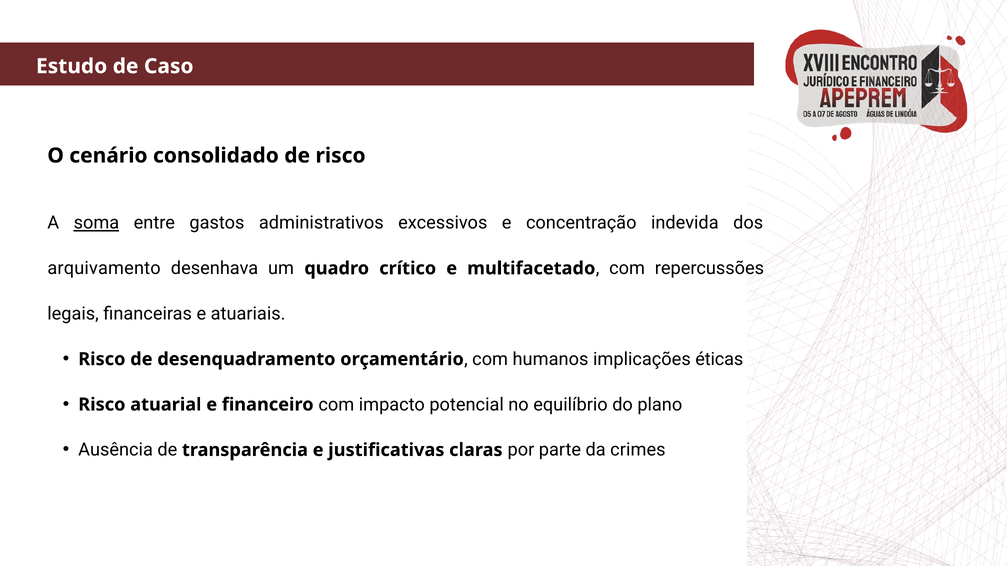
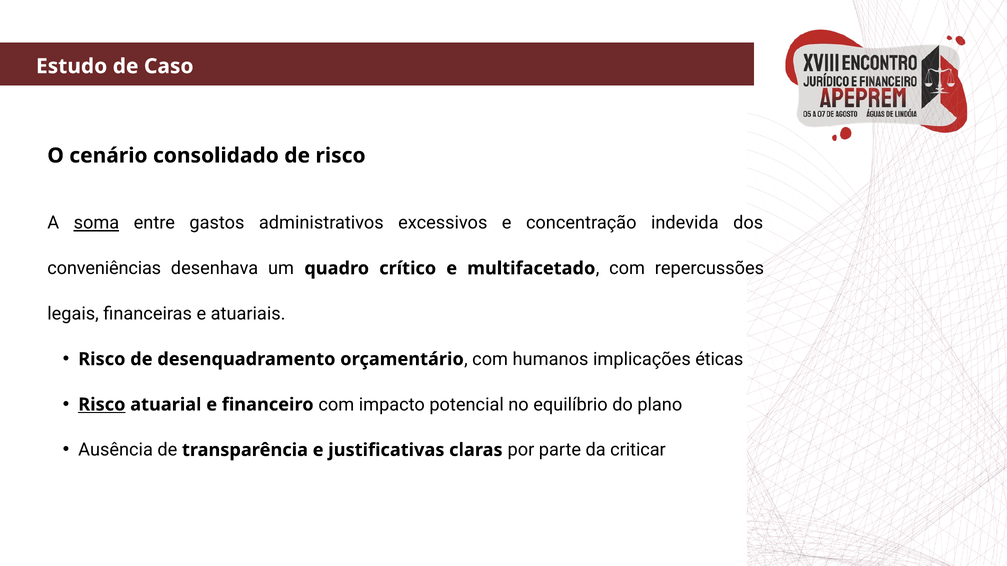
arquivamento: arquivamento -> conveniências (104, 269)
Risco underline: none -> present (102, 405)
crimes: crimes -> criticar (638, 450)
